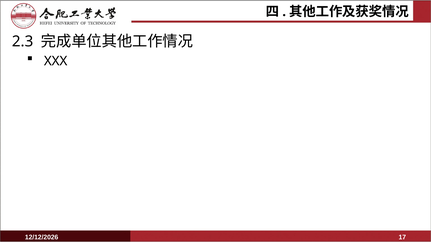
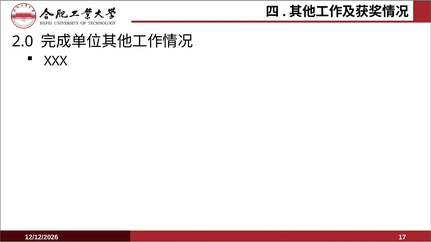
2.3: 2.3 -> 2.0 (23, 42)
